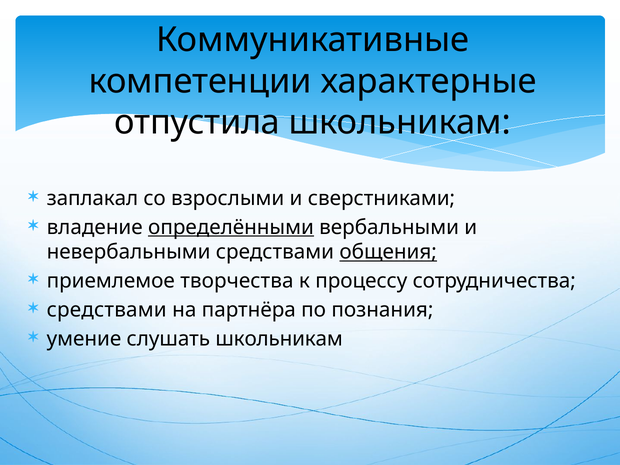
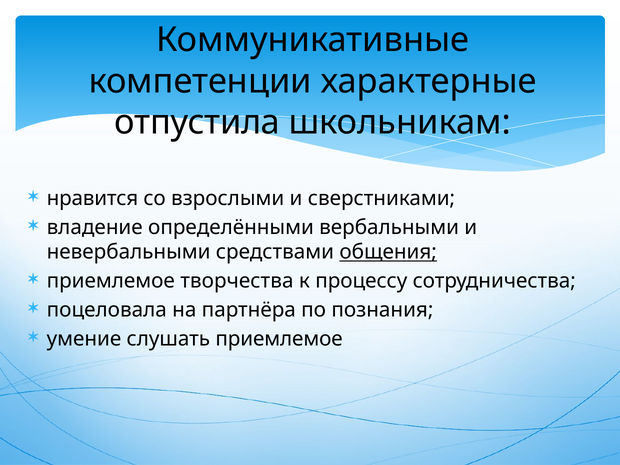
заплакал: заплакал -> нравится (92, 198)
определёнными underline: present -> none (231, 227)
средствами: средствами -> поцеловала (107, 310)
слушать школьникам: школьникам -> приемлемое (279, 339)
